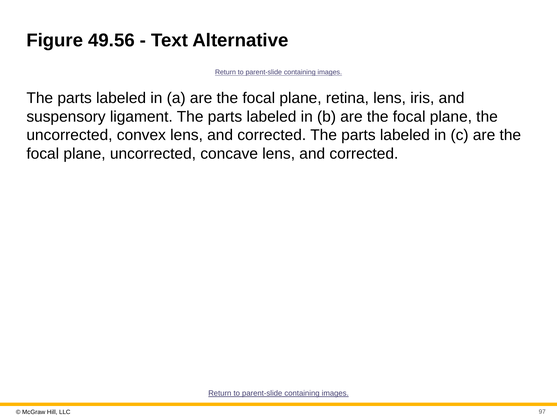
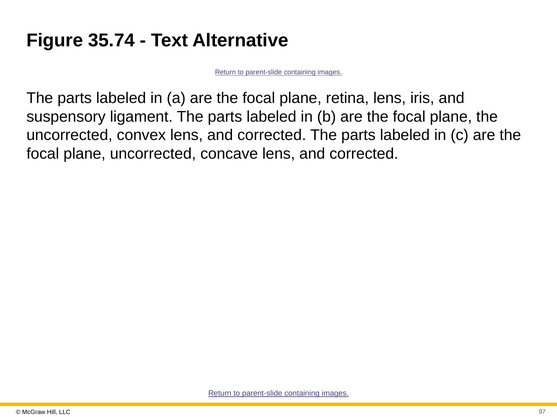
49.56: 49.56 -> 35.74 (111, 41)
